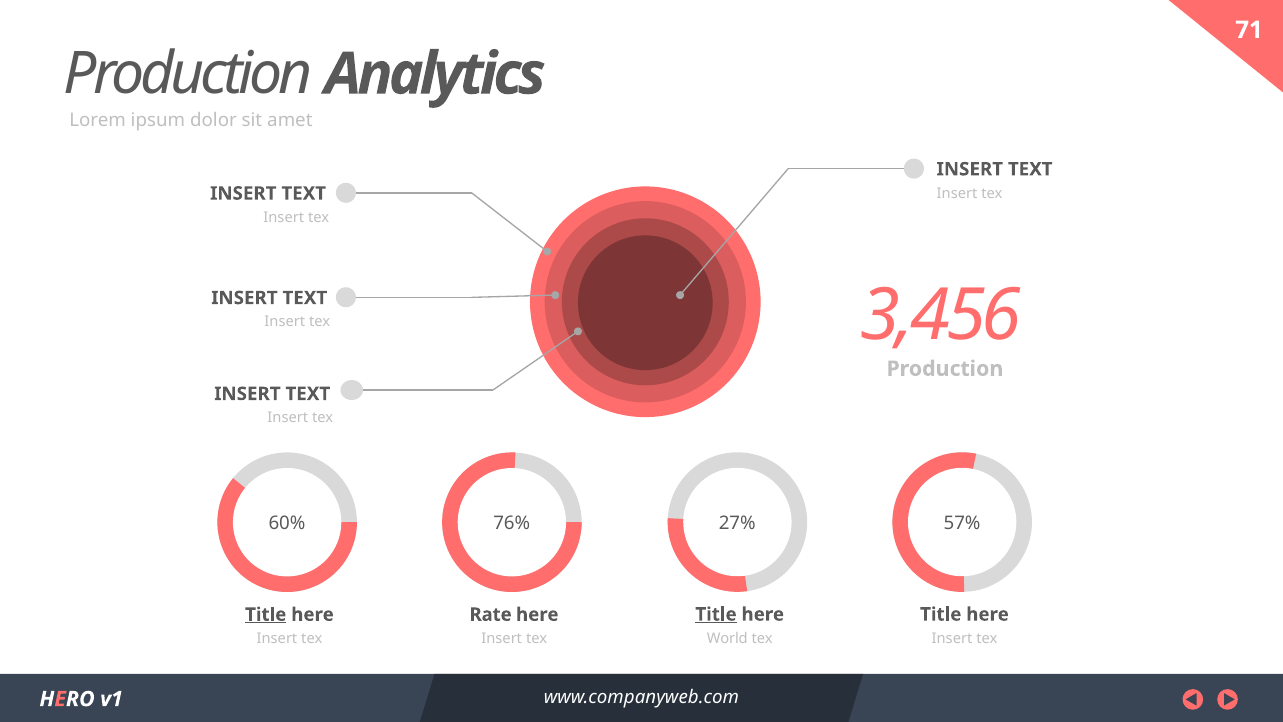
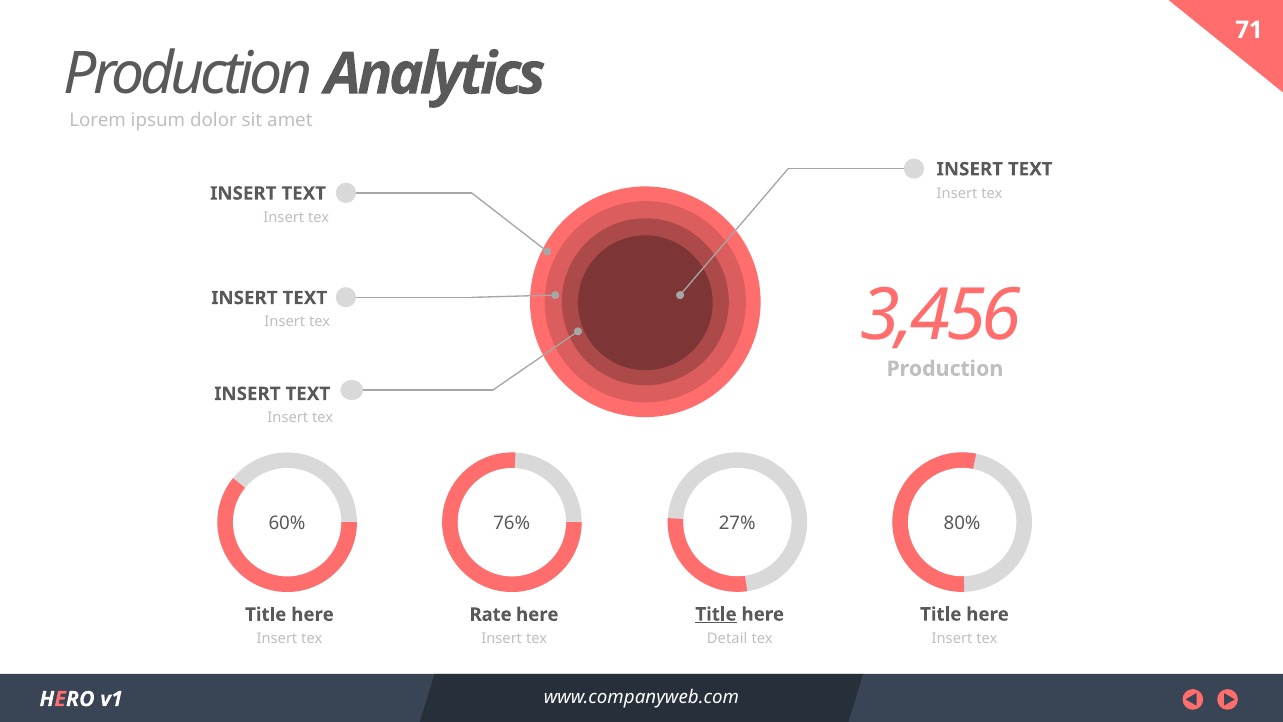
57%: 57% -> 80% (962, 523)
Title underline: present -> none (266, 614)
World: World -> Detail (727, 638)
